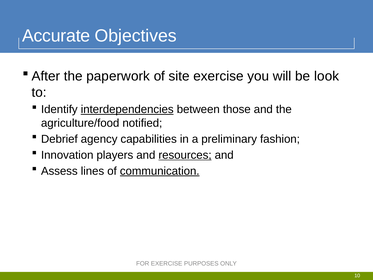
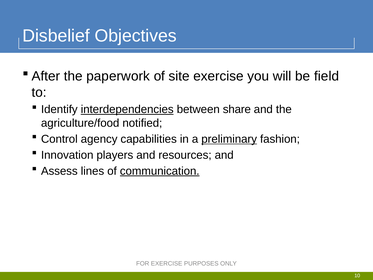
Accurate: Accurate -> Disbelief (56, 36)
look: look -> field (327, 76)
those: those -> share (237, 109)
Debrief: Debrief -> Control (59, 139)
preliminary underline: none -> present (229, 139)
resources underline: present -> none (185, 155)
